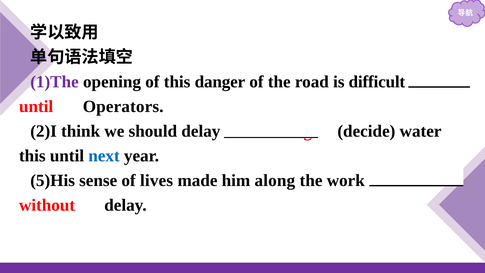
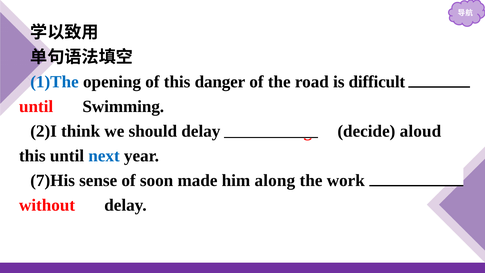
1)The colour: purple -> blue (54, 82)
Operators: Operators -> Swimming (123, 106)
water: water -> aloud (420, 131)
5)His: 5)His -> 7)His (53, 180)
lives: lives -> soon (157, 180)
